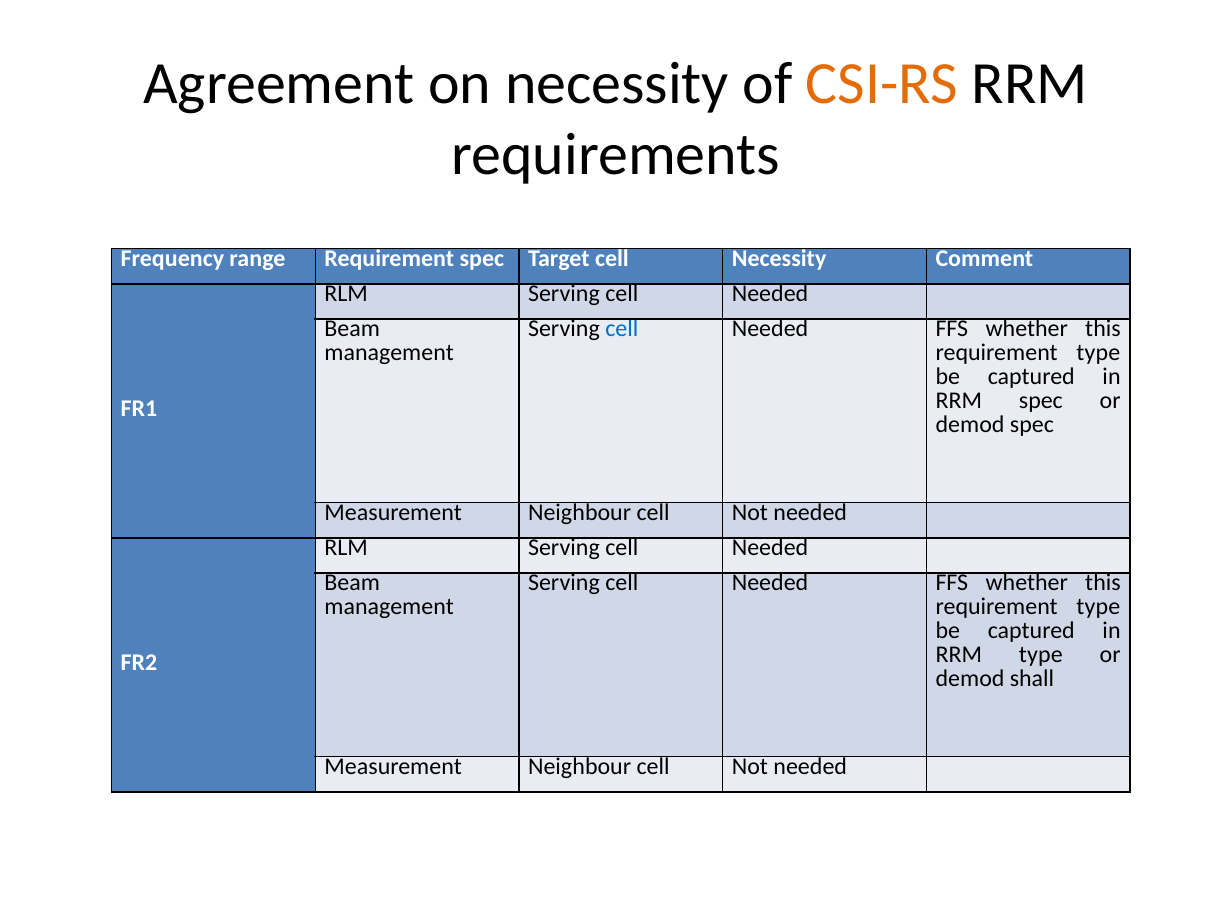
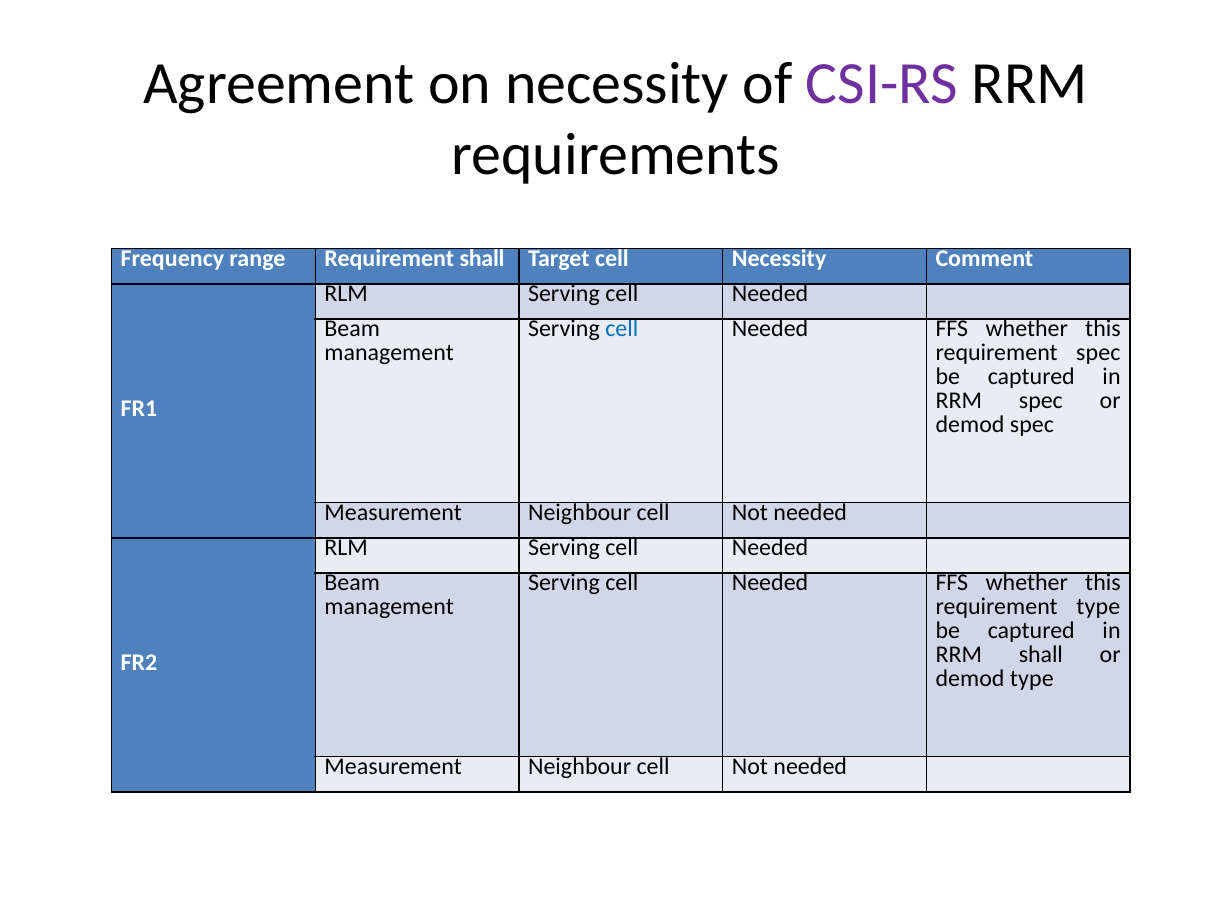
CSI-RS colour: orange -> purple (882, 83)
Requirement spec: spec -> shall (482, 258)
type: type -> spec (1098, 353)
RRM type: type -> shall (1041, 655)
demod shall: shall -> type (1032, 679)
